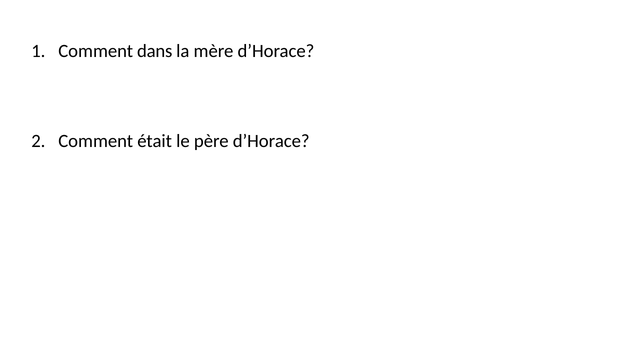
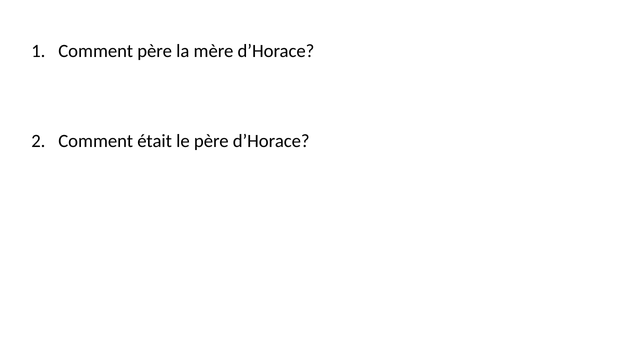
Comment dans: dans -> père (155, 51)
